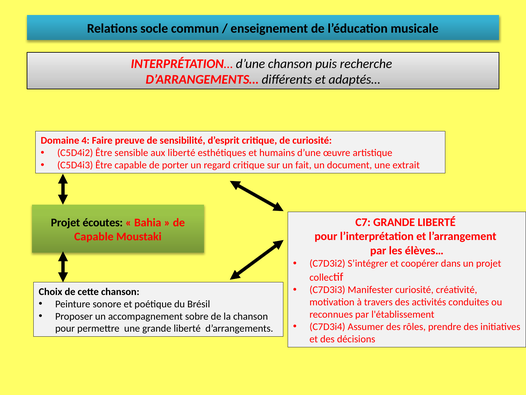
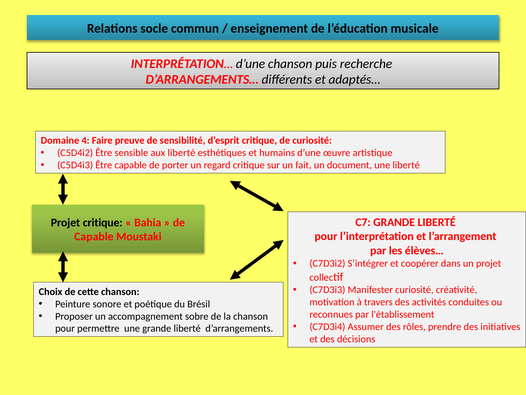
une extrait: extrait -> liberté (406, 165)
Projet écoutes: écoutes -> critique (103, 222)
